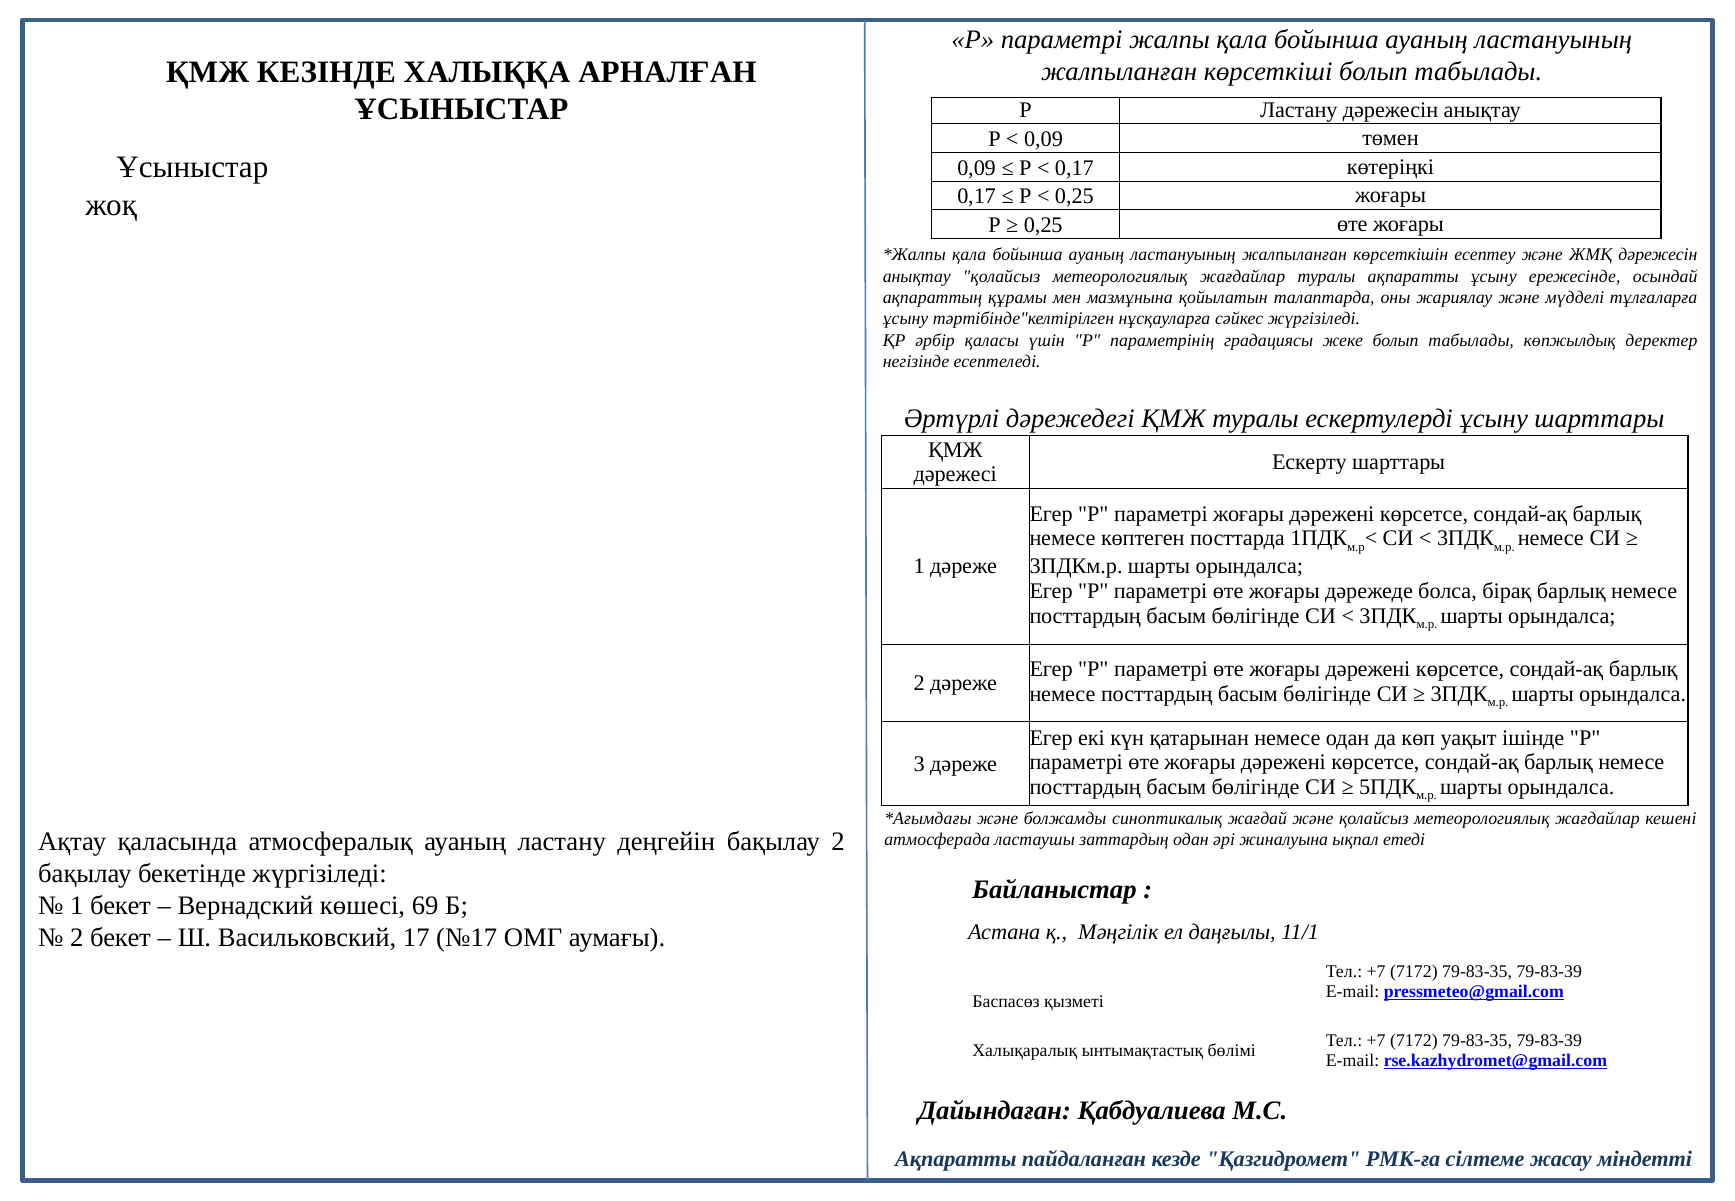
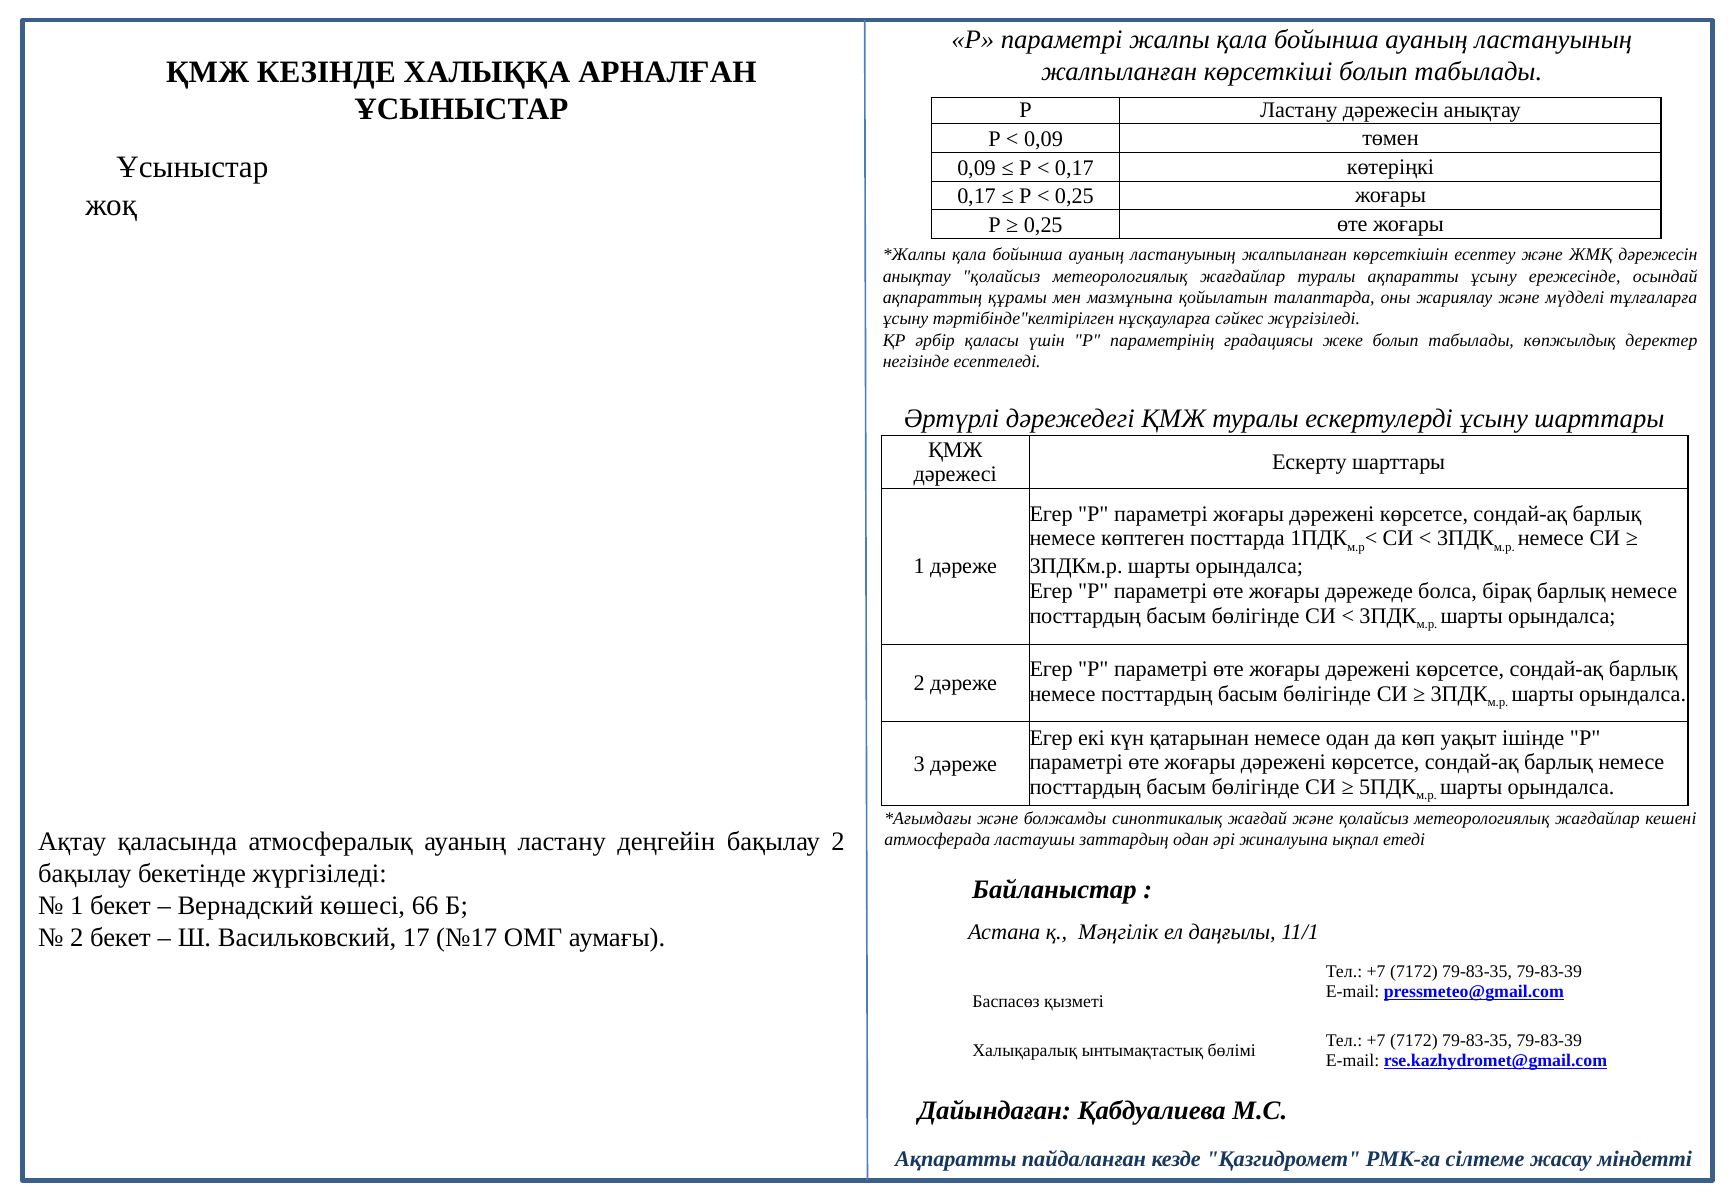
69: 69 -> 66 (425, 906)
